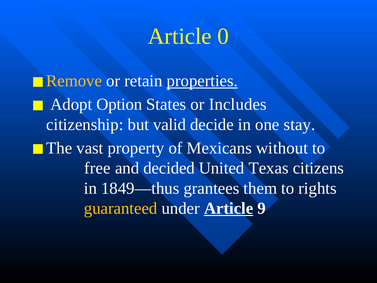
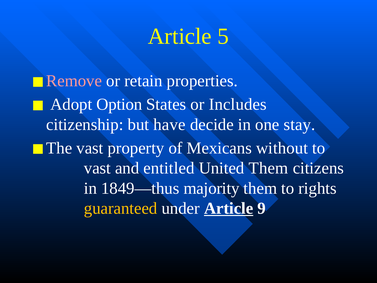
0: 0 -> 5 (223, 36)
Remove colour: yellow -> pink (74, 81)
properties underline: present -> none (202, 81)
valid: valid -> have (169, 124)
free: free -> vast (97, 168)
decided: decided -> entitled (169, 168)
United Texas: Texas -> Them (268, 168)
grantees: grantees -> majority (211, 188)
